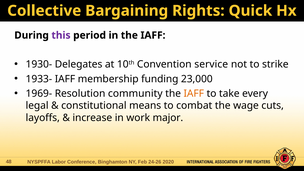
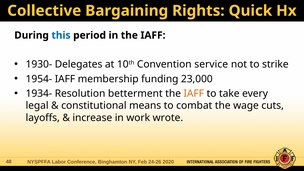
this colour: purple -> blue (61, 35)
1933-: 1933- -> 1954- (39, 79)
1969-: 1969- -> 1934- (39, 93)
community: community -> betterment (135, 93)
major: major -> wrote (168, 118)
